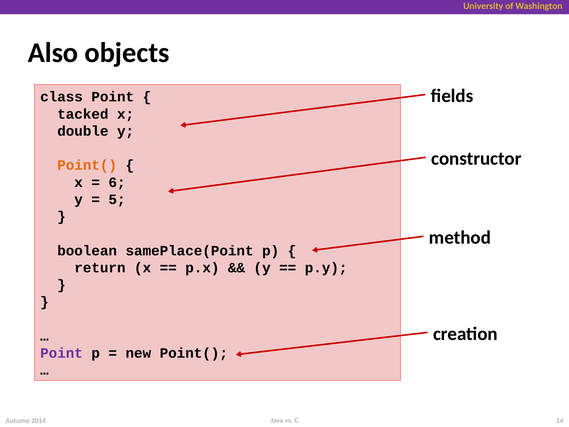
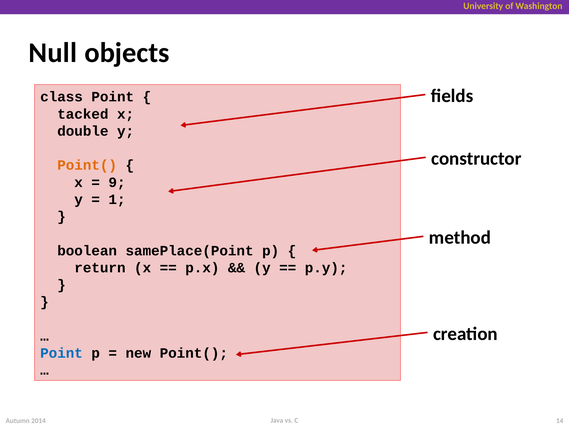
Also: Also -> Null (53, 53)
6: 6 -> 9 (117, 182)
5: 5 -> 1 (117, 199)
Point colour: purple -> blue (62, 353)
